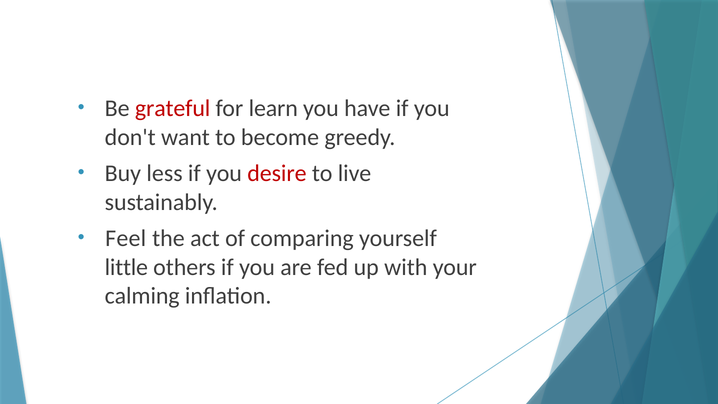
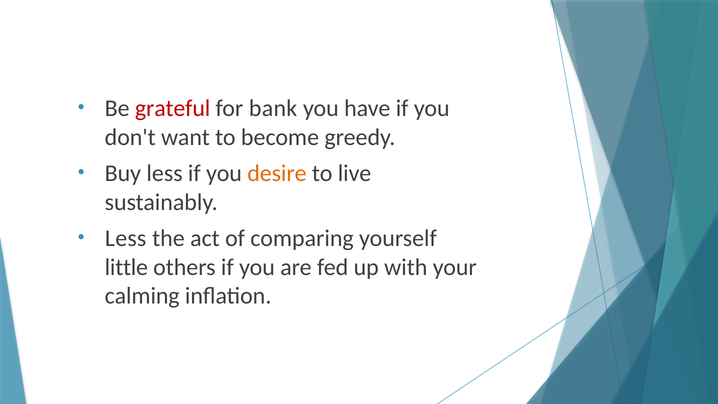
learn: learn -> bank (273, 108)
desire colour: red -> orange (277, 173)
Feel: Feel -> Less (126, 238)
